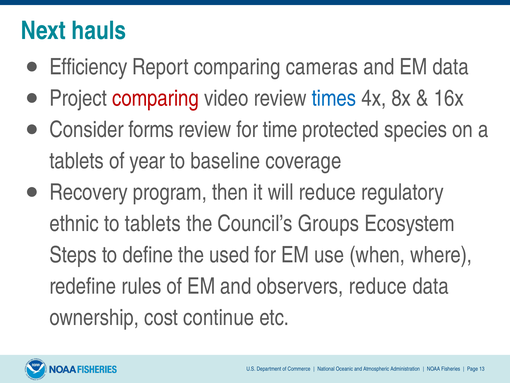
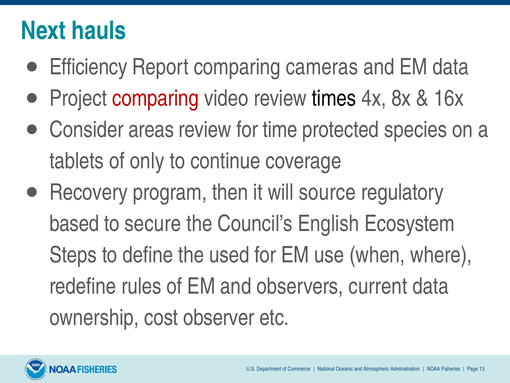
times colour: blue -> black (334, 98)
forms: forms -> areas (151, 129)
year: year -> only (147, 161)
baseline: baseline -> continue (225, 161)
will reduce: reduce -> source (327, 192)
ethnic: ethnic -> based (74, 223)
to tablets: tablets -> secure (153, 223)
Groups: Groups -> English (328, 223)
observers reduce: reduce -> current (378, 286)
continue: continue -> observer (219, 317)
